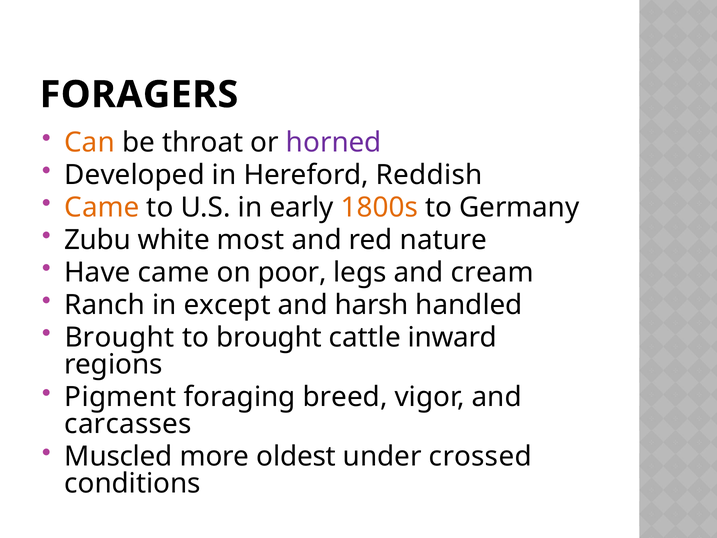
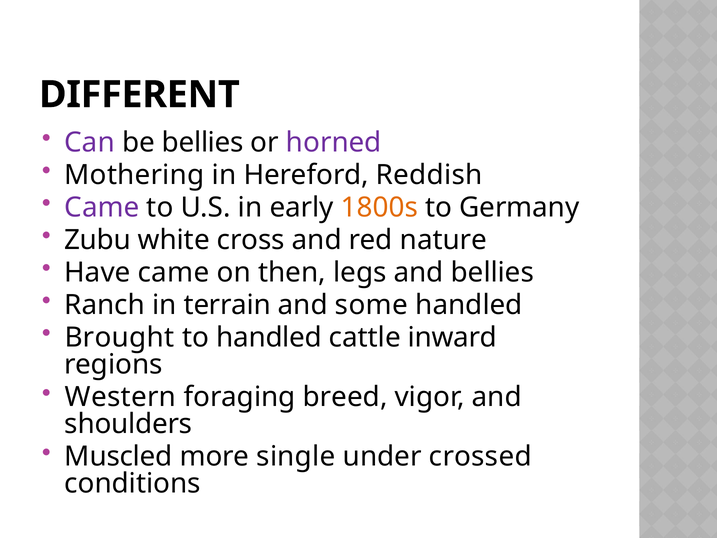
FORAGERS: FORAGERS -> DIFFERENT (139, 95)
Can colour: orange -> purple (90, 142)
be throat: throat -> bellies (203, 142)
Developed: Developed -> Mothering (134, 175)
Came colour: orange -> purple (102, 207)
most: most -> cross (251, 240)
poor: poor -> then (292, 272)
and cream: cream -> bellies (492, 272)
except: except -> terrain (227, 305)
harsh: harsh -> some (371, 305)
to brought: brought -> handled (269, 337)
Pigment: Pigment -> Western (120, 397)
carcasses: carcasses -> shoulders (128, 424)
oldest: oldest -> single (296, 456)
